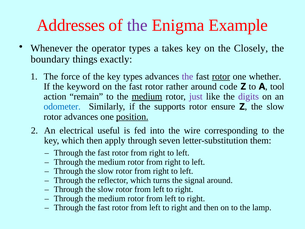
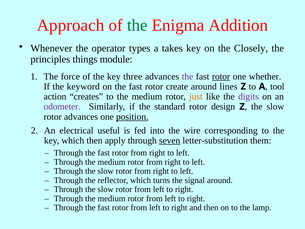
Addresses: Addresses -> Approach (71, 25)
the colour: purple -> green (137, 25)
Example: Example -> Addition (238, 25)
boundary: boundary -> principles (50, 59)
exactly: exactly -> module (116, 59)
key types: types -> three (133, 76)
rather: rather -> create (177, 86)
code: code -> lines (228, 86)
remain: remain -> creates (86, 96)
medium underline: present -> none (147, 96)
just colour: purple -> orange (196, 96)
odometer colour: blue -> purple (62, 107)
supports: supports -> standard (170, 107)
ensure: ensure -> design (223, 107)
seven underline: none -> present (170, 140)
